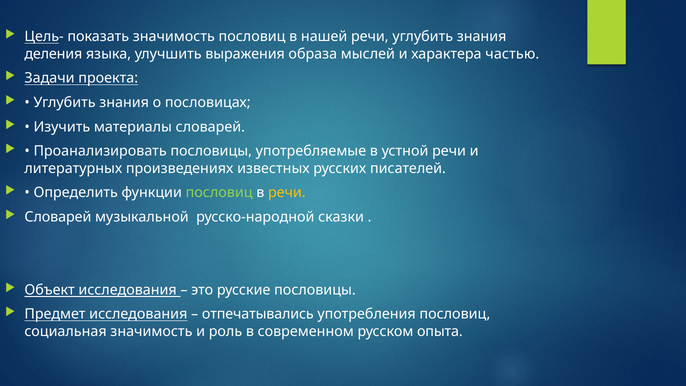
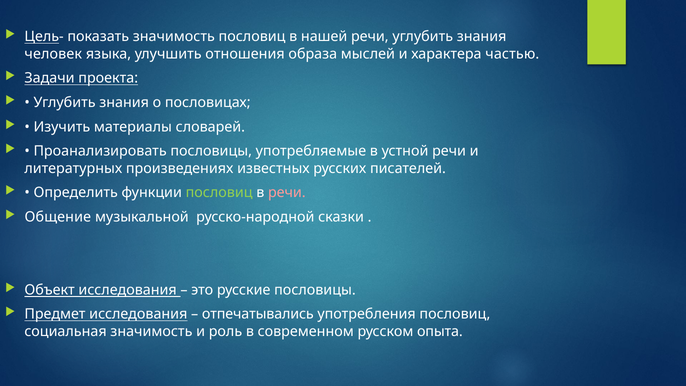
деления: деления -> человек (53, 54)
выражения: выражения -> отношения (245, 54)
речи colour: yellow -> pink (287, 193)
Словарей: Словарей -> Общение (58, 217)
